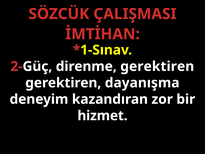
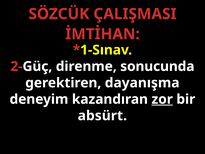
direnme gerektiren: gerektiren -> sonucunda (157, 66)
zor underline: none -> present (162, 99)
hizmet: hizmet -> absürt (102, 116)
